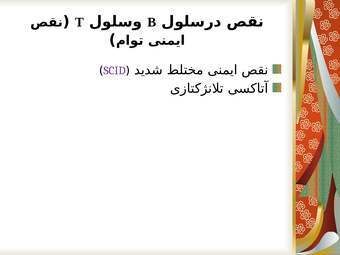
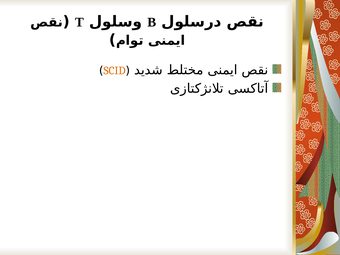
SCID colour: purple -> orange (115, 71)
